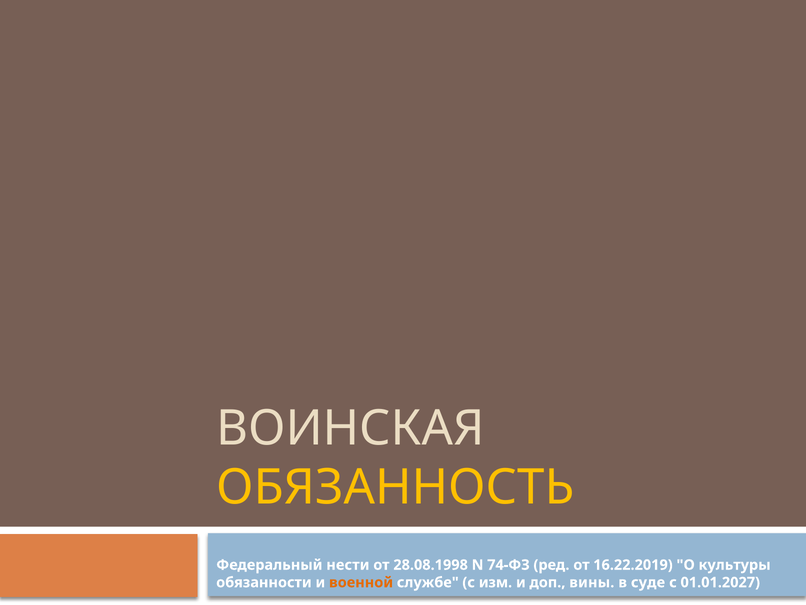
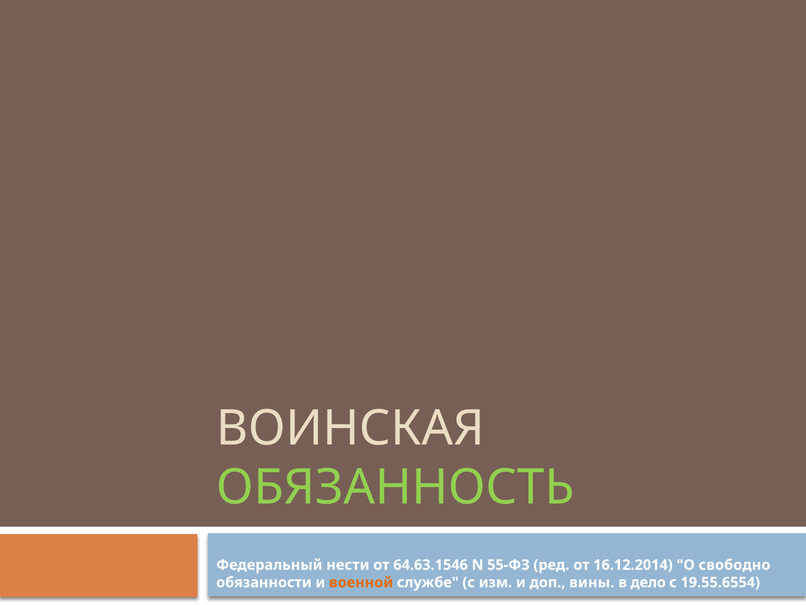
ОБЯЗАННОСТЬ colour: yellow -> light green (395, 487)
28.08.1998: 28.08.1998 -> 64.63.1546 (431, 565)
74-ФЗ: 74-ФЗ -> 55-ФЗ (509, 565)
16.22.2019: 16.22.2019 -> 16.12.2014 (633, 565)
культуры: культуры -> свободно (734, 565)
суде: суде -> дело (648, 582)
01.01.2027: 01.01.2027 -> 19.55.6554 (720, 582)
